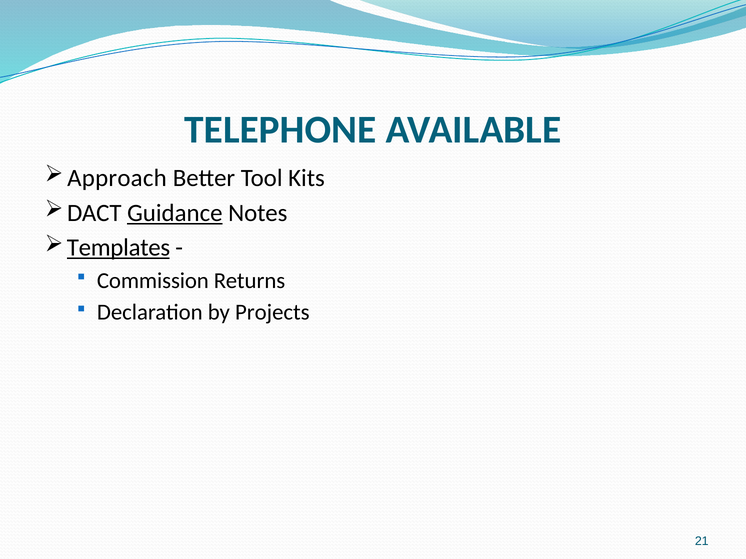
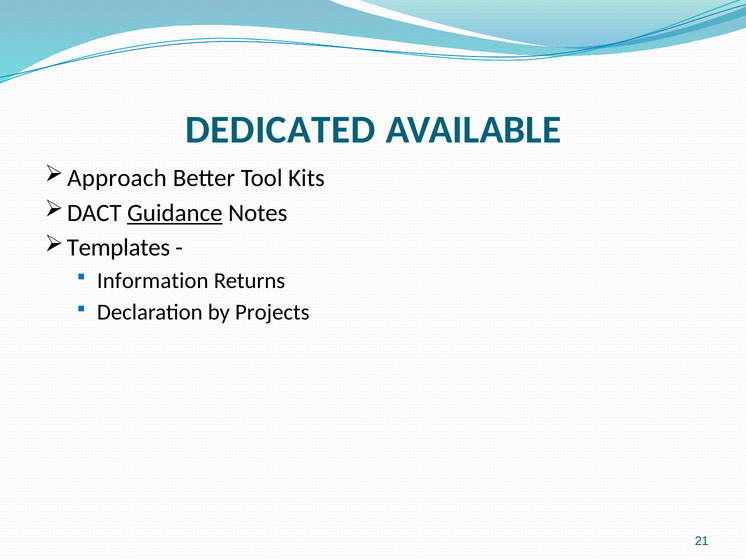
TELEPHONE: TELEPHONE -> DEDICATED (280, 130)
Templates underline: present -> none (118, 248)
Commission: Commission -> Information (153, 281)
